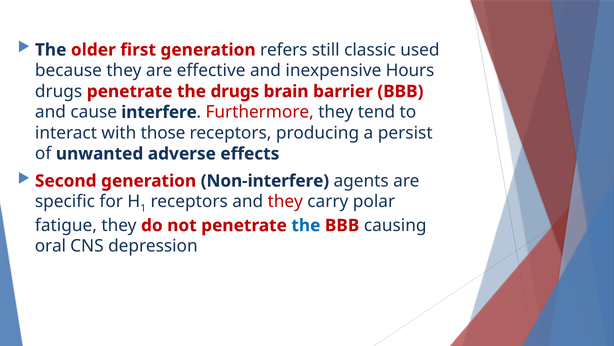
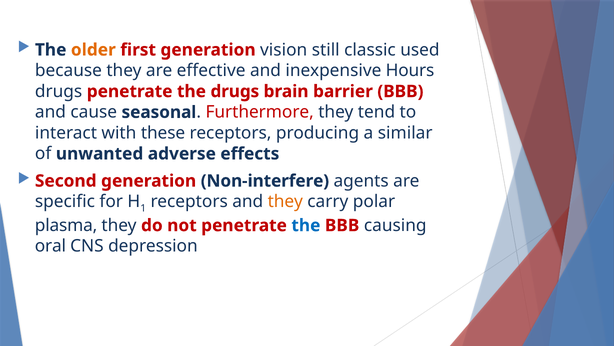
older colour: red -> orange (93, 50)
refers: refers -> vision (284, 50)
interfere: interfere -> seasonal (159, 112)
those: those -> these (163, 133)
persist: persist -> similar (405, 133)
they colour: red -> orange (285, 201)
fatigue: fatigue -> plasma (66, 225)
